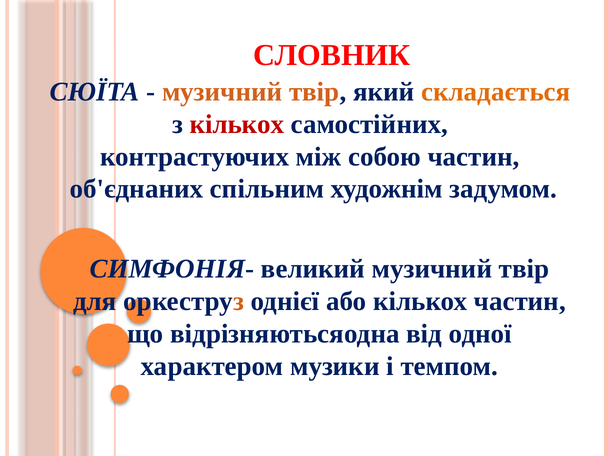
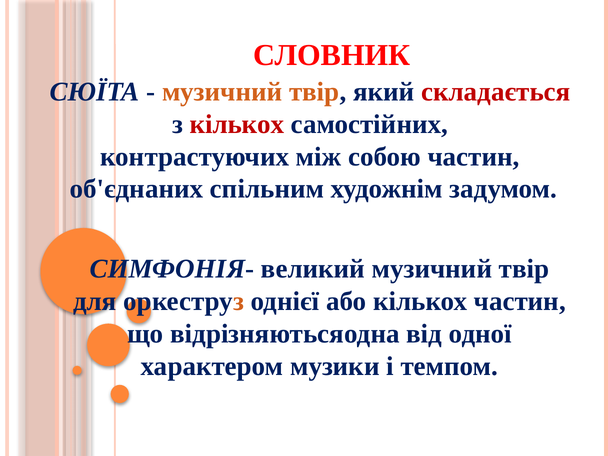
складається colour: orange -> red (496, 92)
